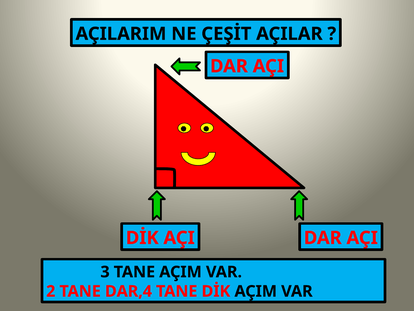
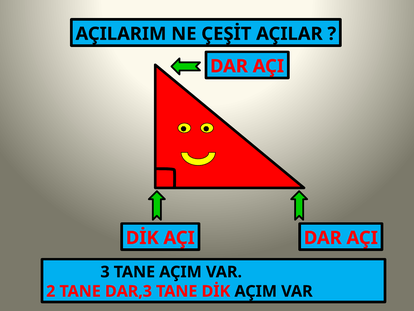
DAR,4: DAR,4 -> DAR,3 (128, 291)
